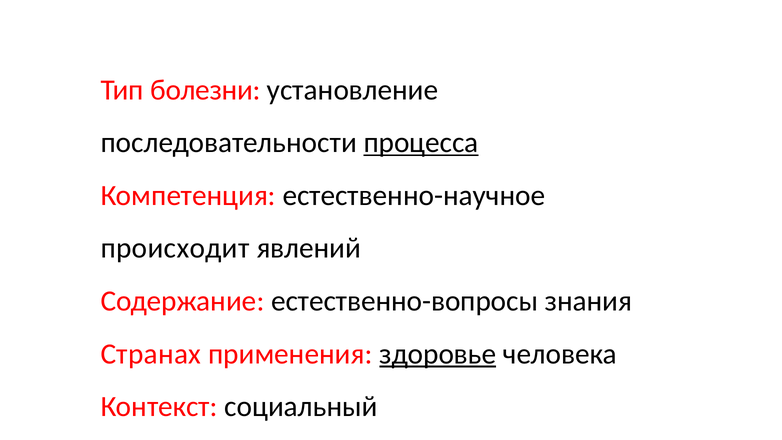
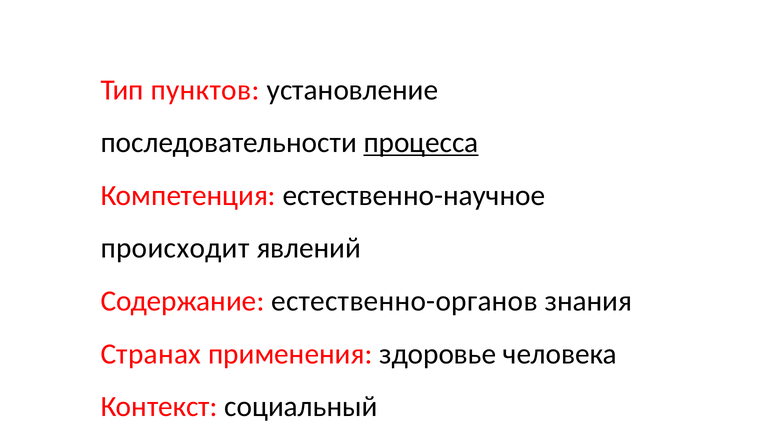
болезни: болезни -> пунктов (205, 90)
естественно-вопросы: естественно-вопросы -> естественно-органов (404, 301)
здоровье underline: present -> none (438, 354)
